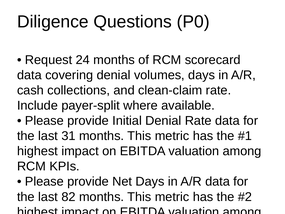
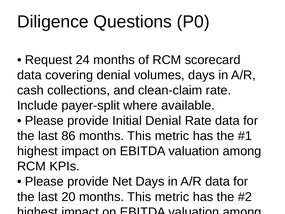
31: 31 -> 86 (68, 136)
82: 82 -> 20 (68, 197)
